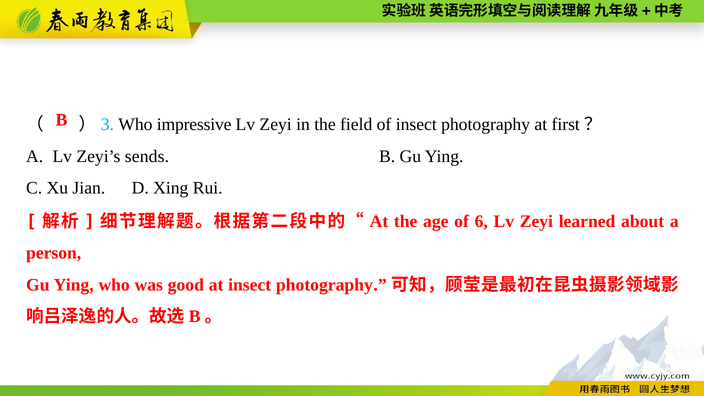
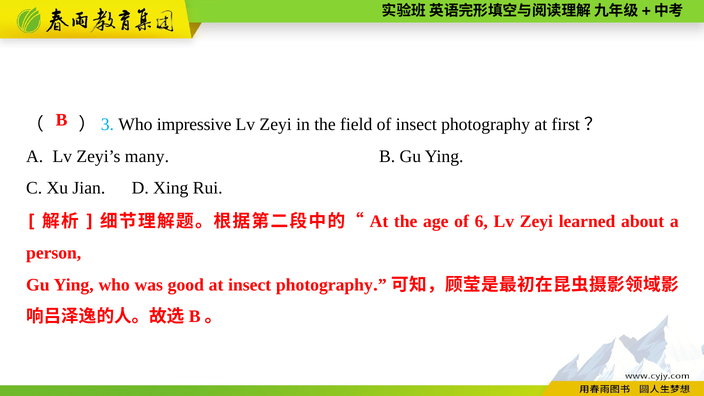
sends: sends -> many (147, 156)
